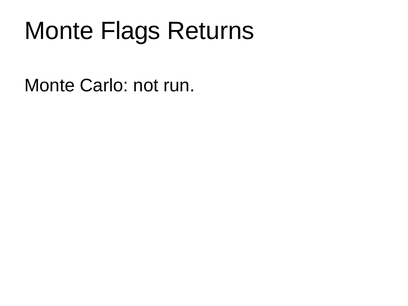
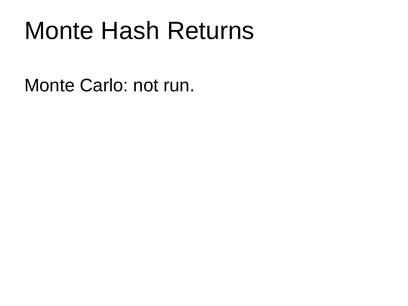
Flags: Flags -> Hash (130, 31)
